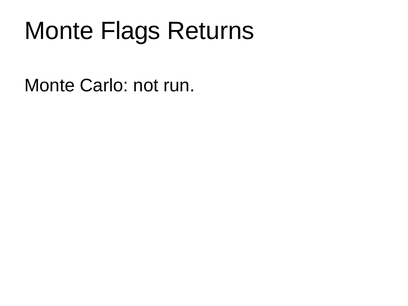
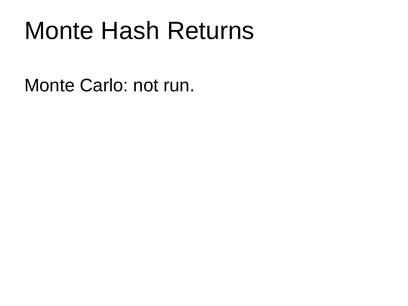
Flags: Flags -> Hash (130, 31)
